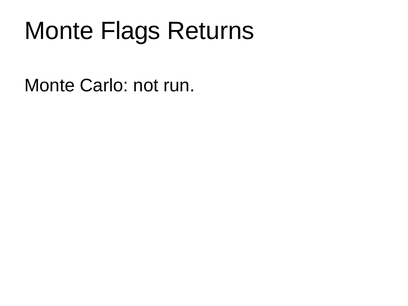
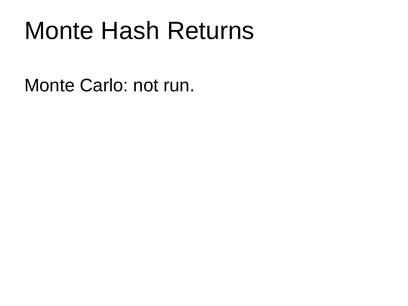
Flags: Flags -> Hash (130, 31)
